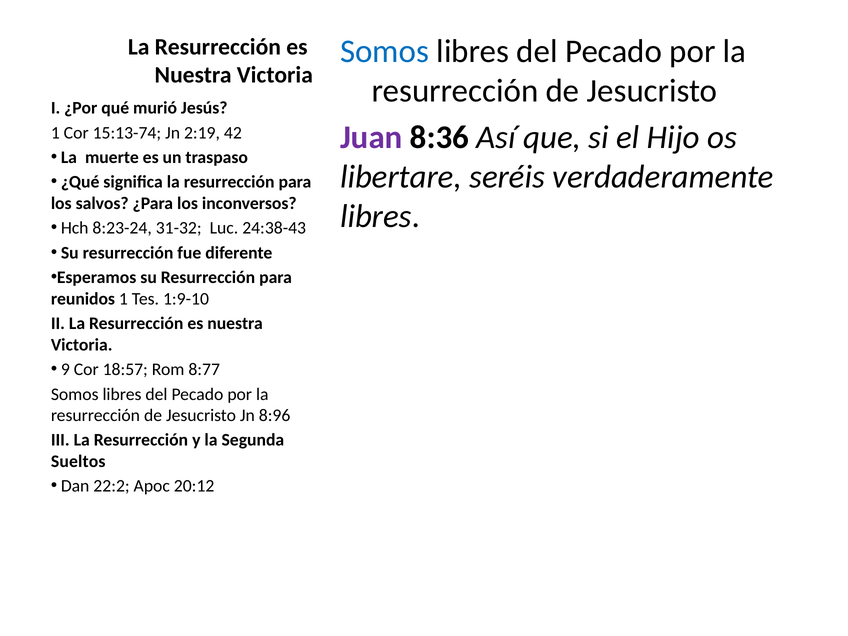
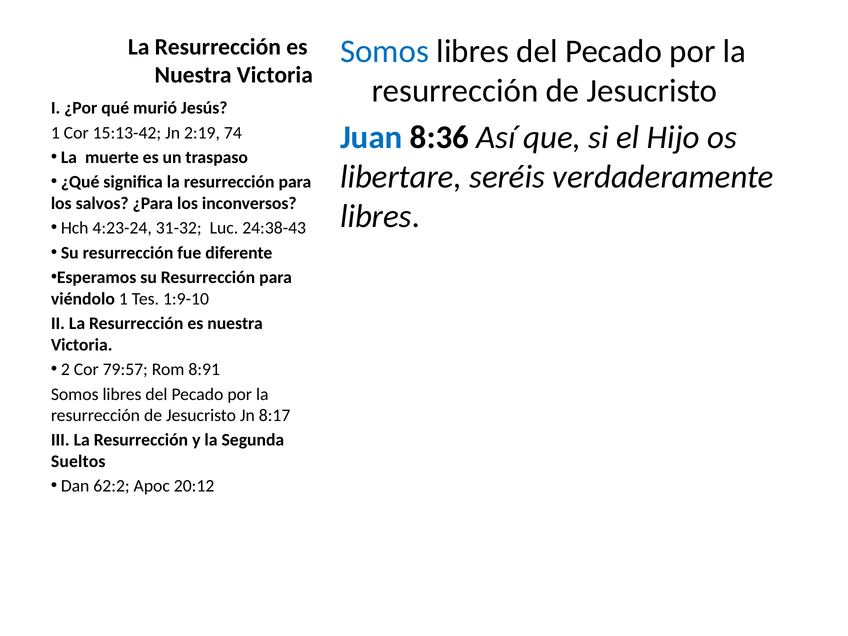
Juan colour: purple -> blue (371, 137)
15:13-74: 15:13-74 -> 15:13-42 (127, 133)
42: 42 -> 74 (233, 133)
8:23-24: 8:23-24 -> 4:23-24 (122, 228)
reunidos: reunidos -> viéndolo (83, 299)
9: 9 -> 2 (65, 369)
18:57: 18:57 -> 79:57 (125, 369)
8:77: 8:77 -> 8:91 (204, 369)
8:96: 8:96 -> 8:17 (275, 415)
22:2: 22:2 -> 62:2 (112, 486)
